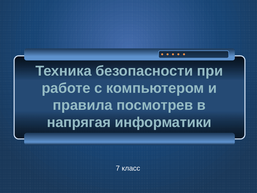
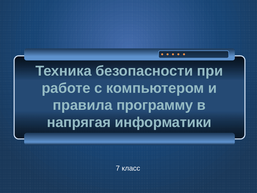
посмотрев: посмотрев -> программу (155, 105)
